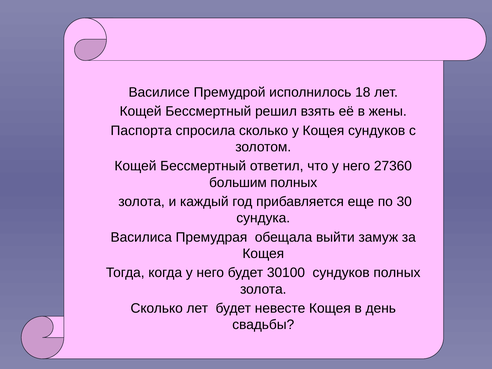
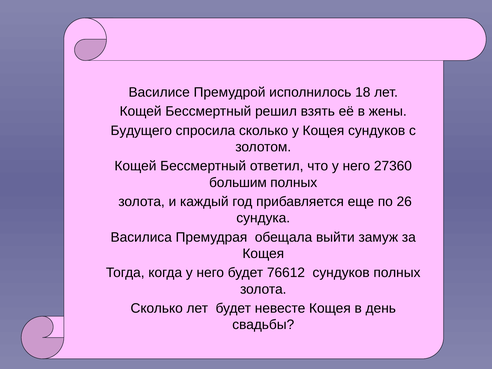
Паспорта: Паспорта -> Будущего (141, 131)
30: 30 -> 26 (404, 202)
30100: 30100 -> 76612 (286, 273)
